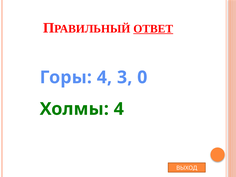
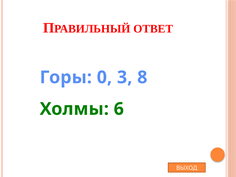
ОТВЕТ underline: present -> none (153, 29)
Горы 4: 4 -> 0 (104, 77)
0: 0 -> 8 (142, 77)
Холмы 4: 4 -> 6 (119, 109)
